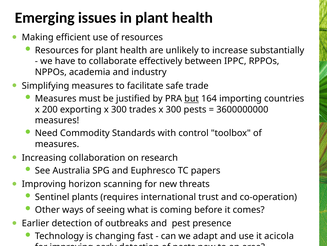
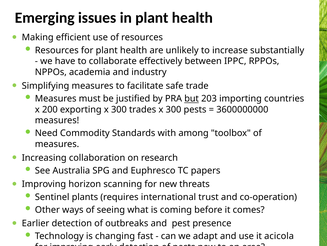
164: 164 -> 203 (209, 98)
control: control -> among (194, 133)
